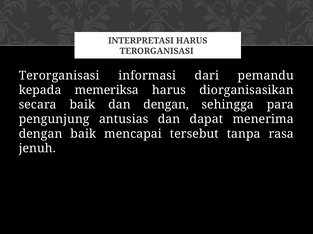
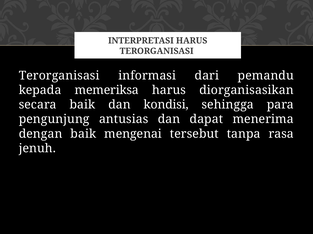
dan dengan: dengan -> kondisi (166, 105)
mencapai: mencapai -> mengenai (133, 134)
